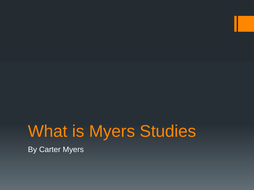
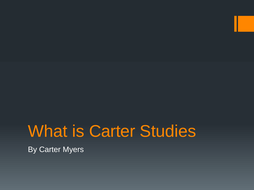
is Myers: Myers -> Carter (112, 132)
